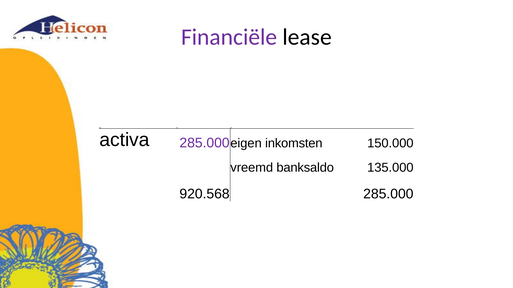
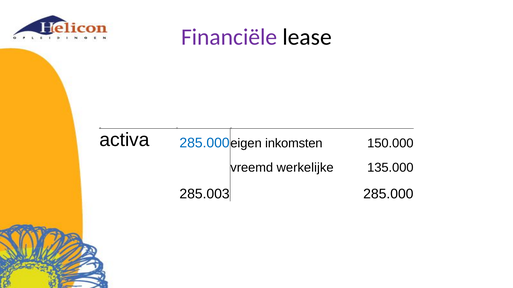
285.000 colour: purple -> blue (205, 143)
banksaldo: banksaldo -> werkelijke (305, 168)
920.568: 920.568 -> 285.003 (205, 194)
